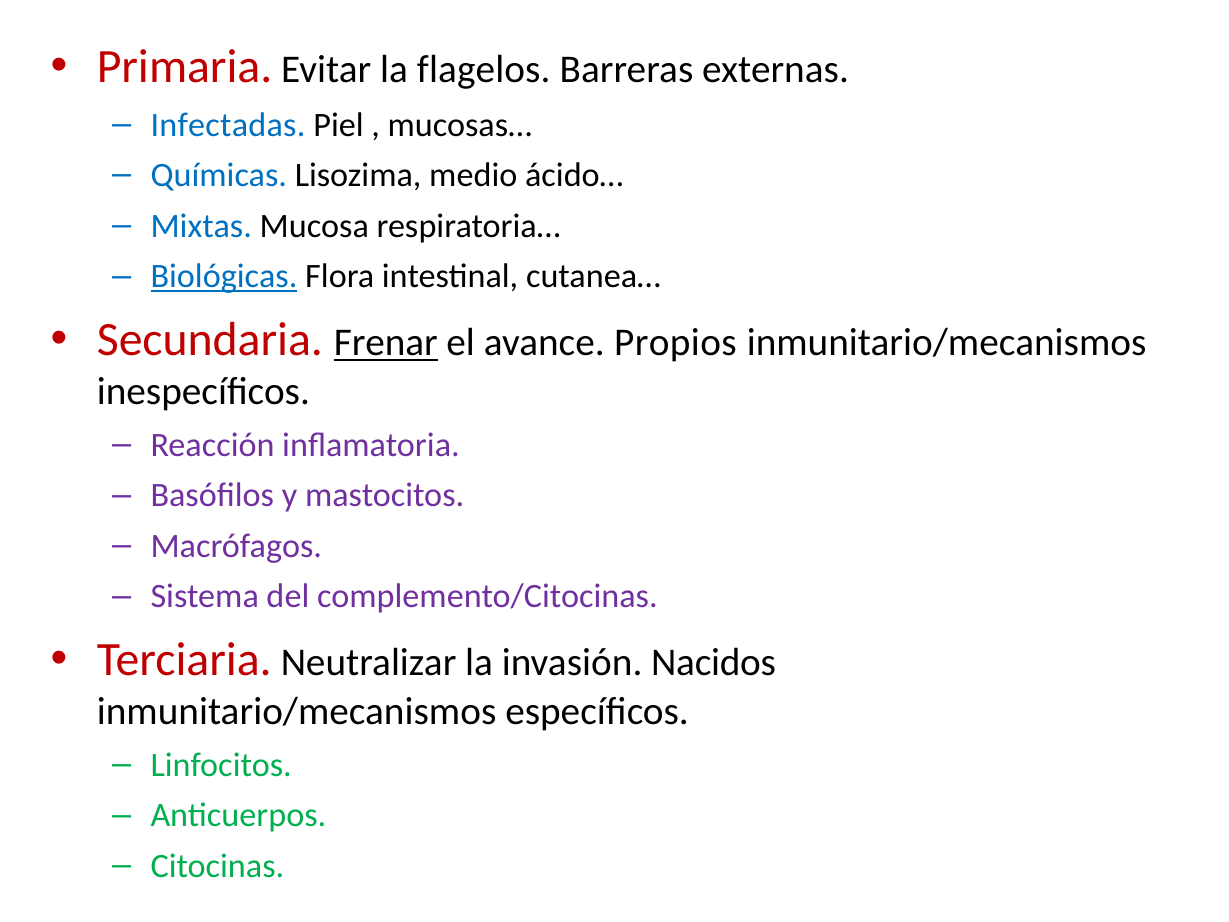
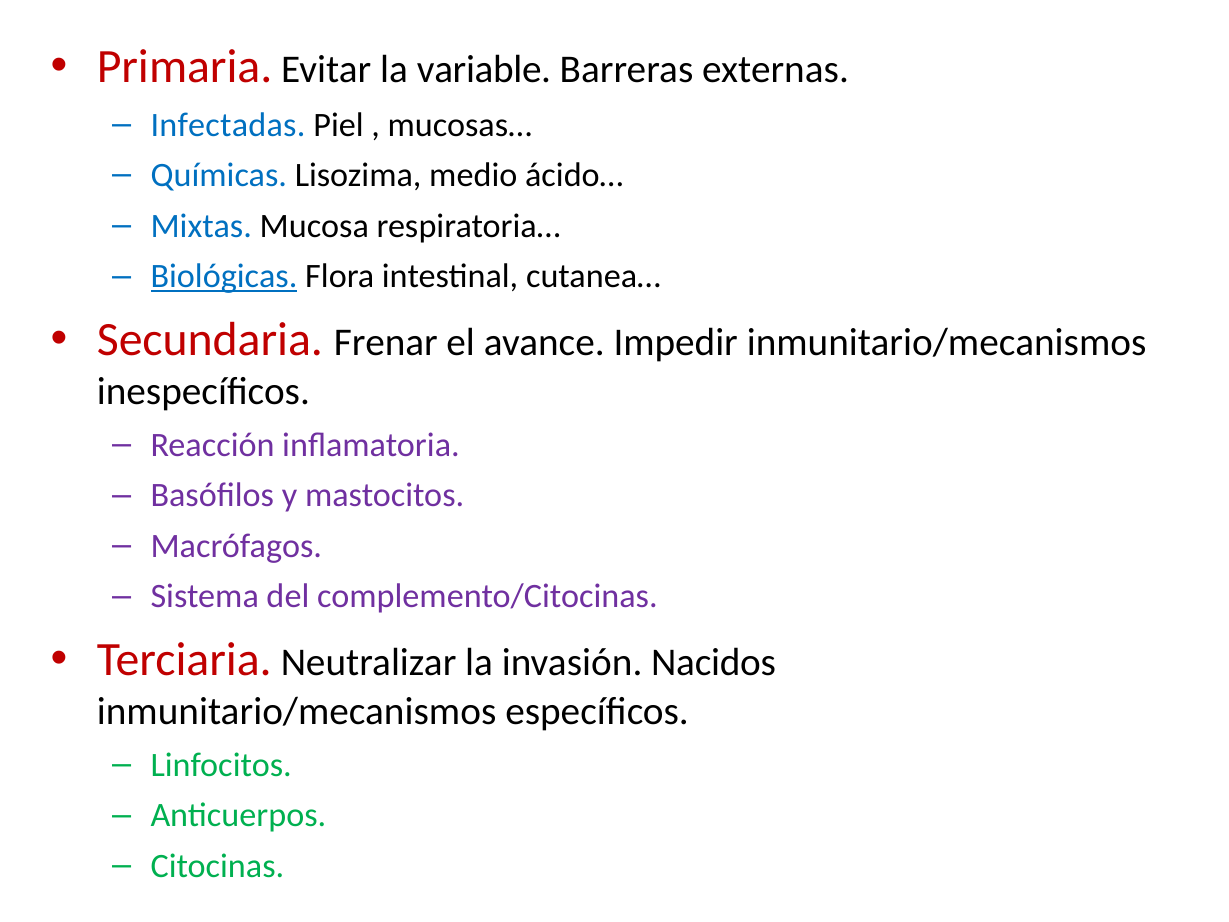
flagelos: flagelos -> variable (484, 70)
Frenar underline: present -> none (386, 343)
Propios: Propios -> Impedir (676, 343)
